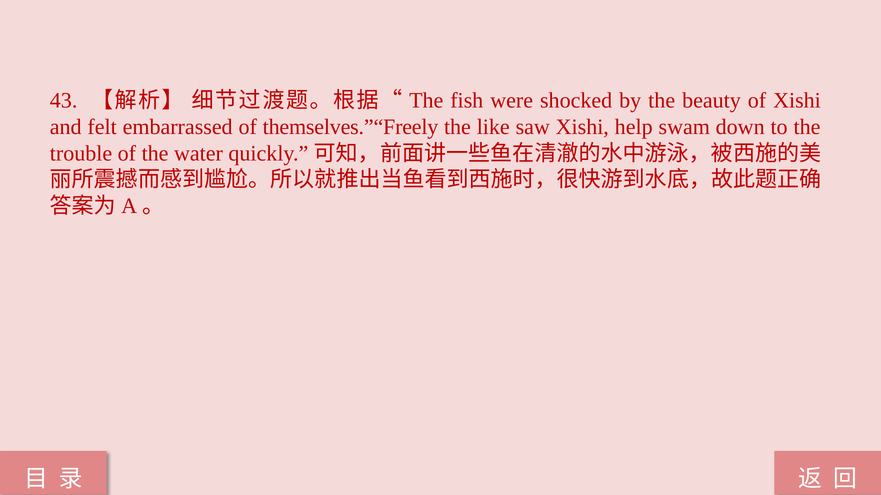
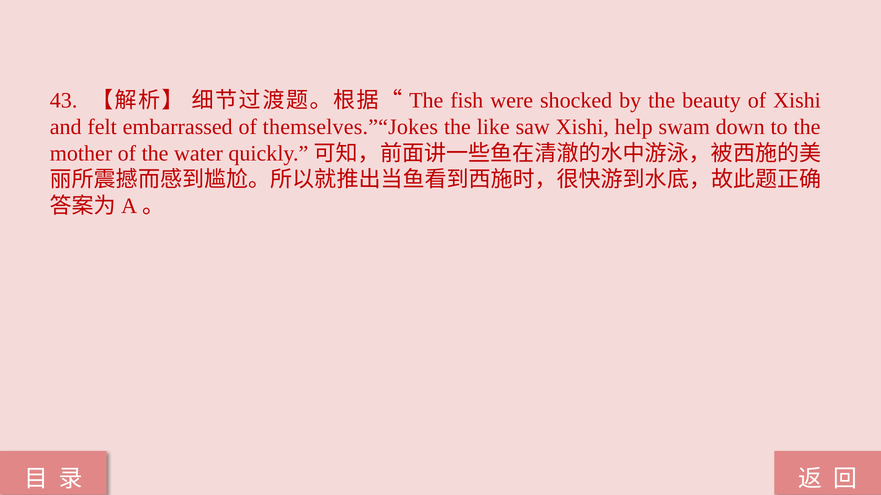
themselves.”“Freely: themselves.”“Freely -> themselves.”“Jokes (350, 127)
trouble: trouble -> mother (81, 153)
